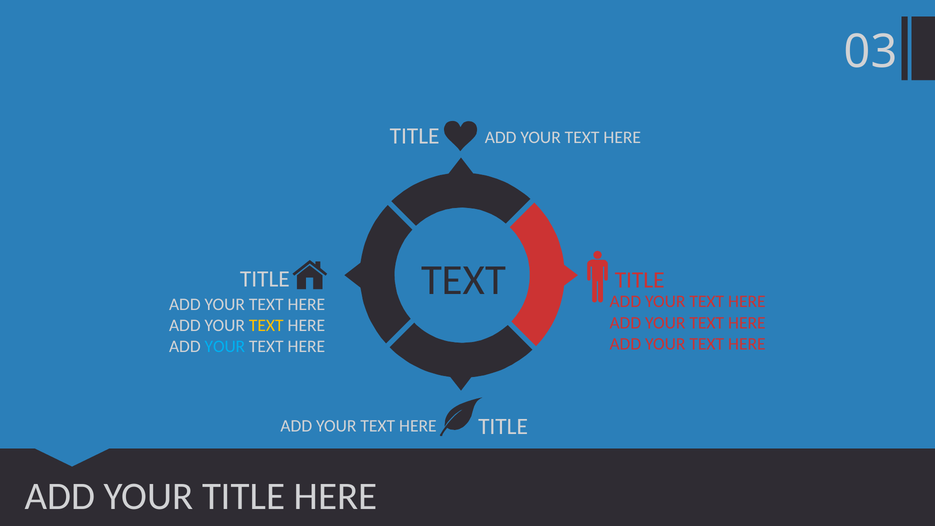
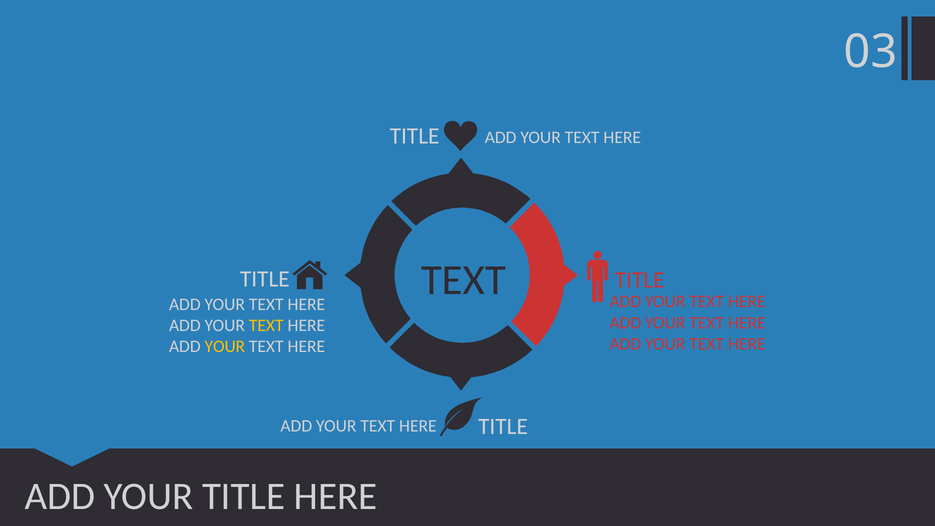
YOUR colour: light blue -> yellow (225, 346)
